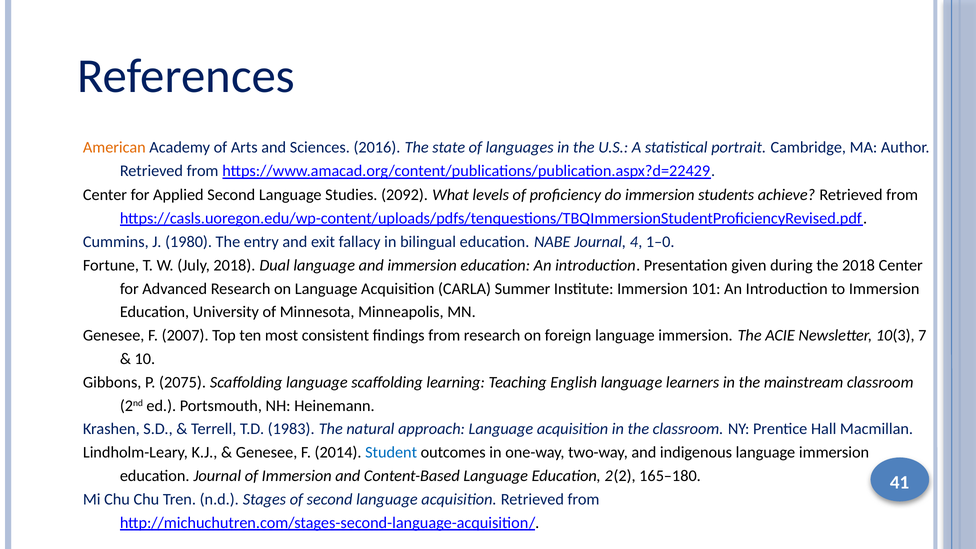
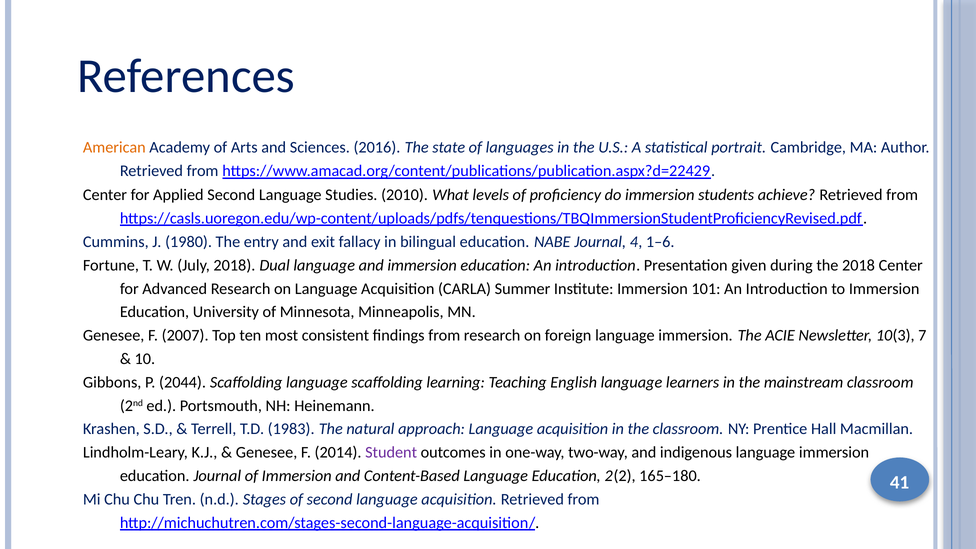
2092: 2092 -> 2010 (405, 195)
1–0: 1–0 -> 1–6 (660, 242)
2075: 2075 -> 2044 (183, 382)
Student colour: blue -> purple (391, 453)
